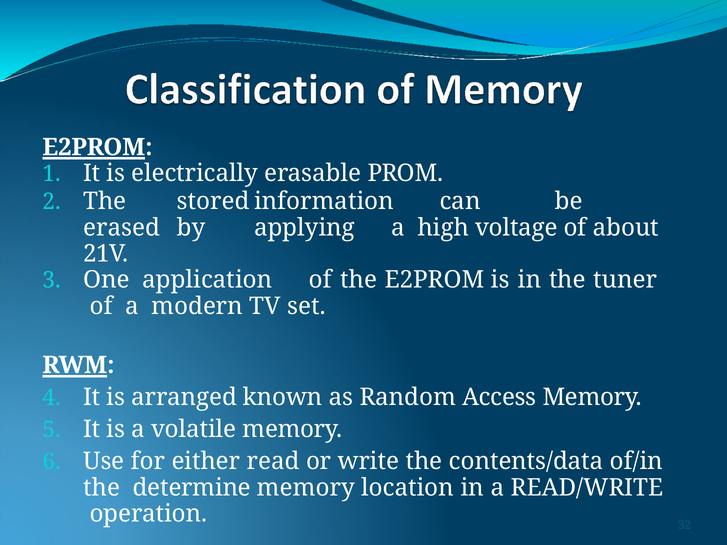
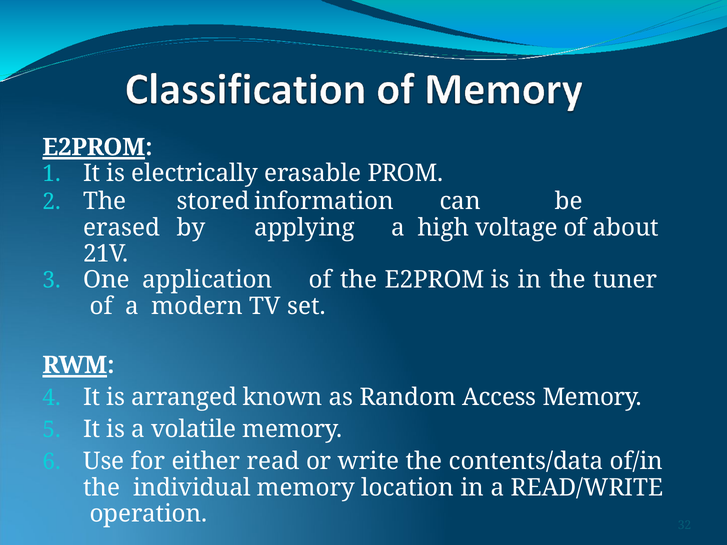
determine: determine -> individual (192, 488)
